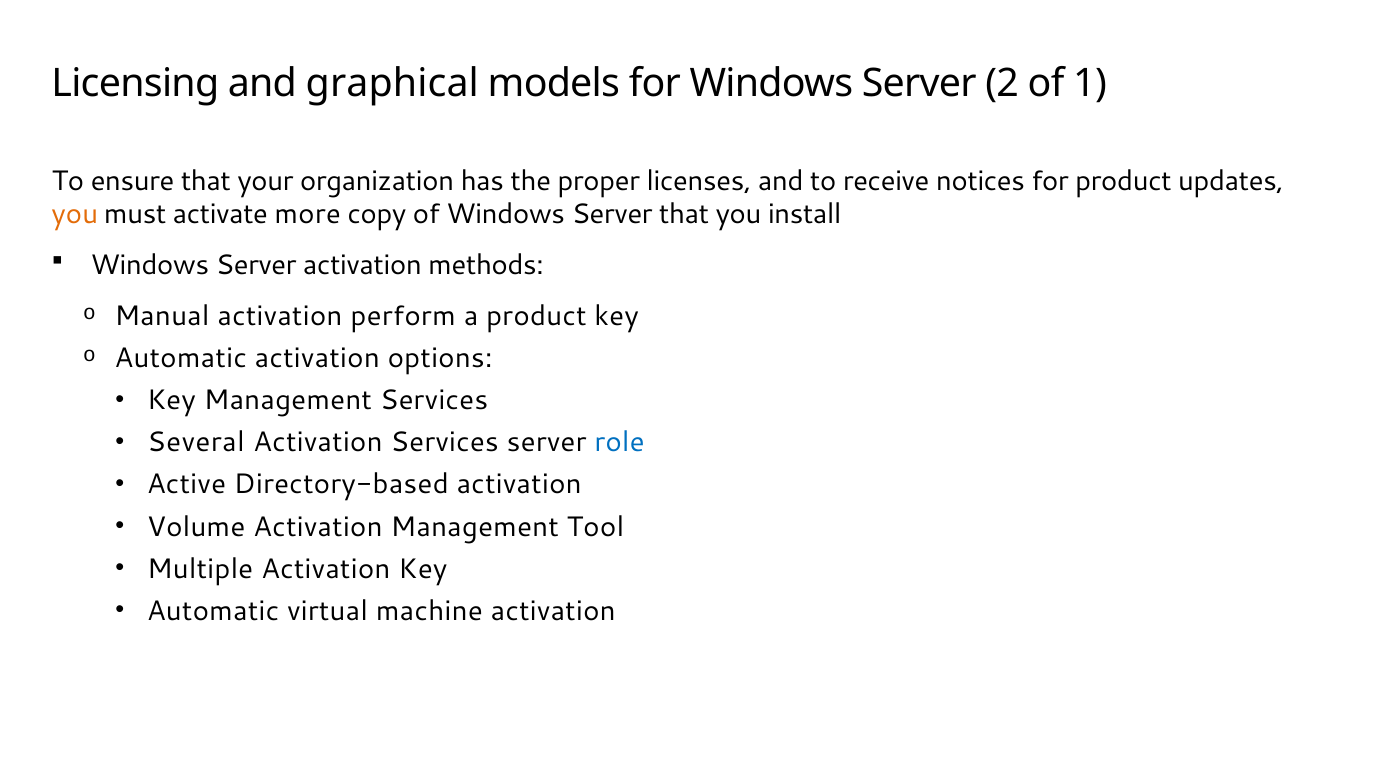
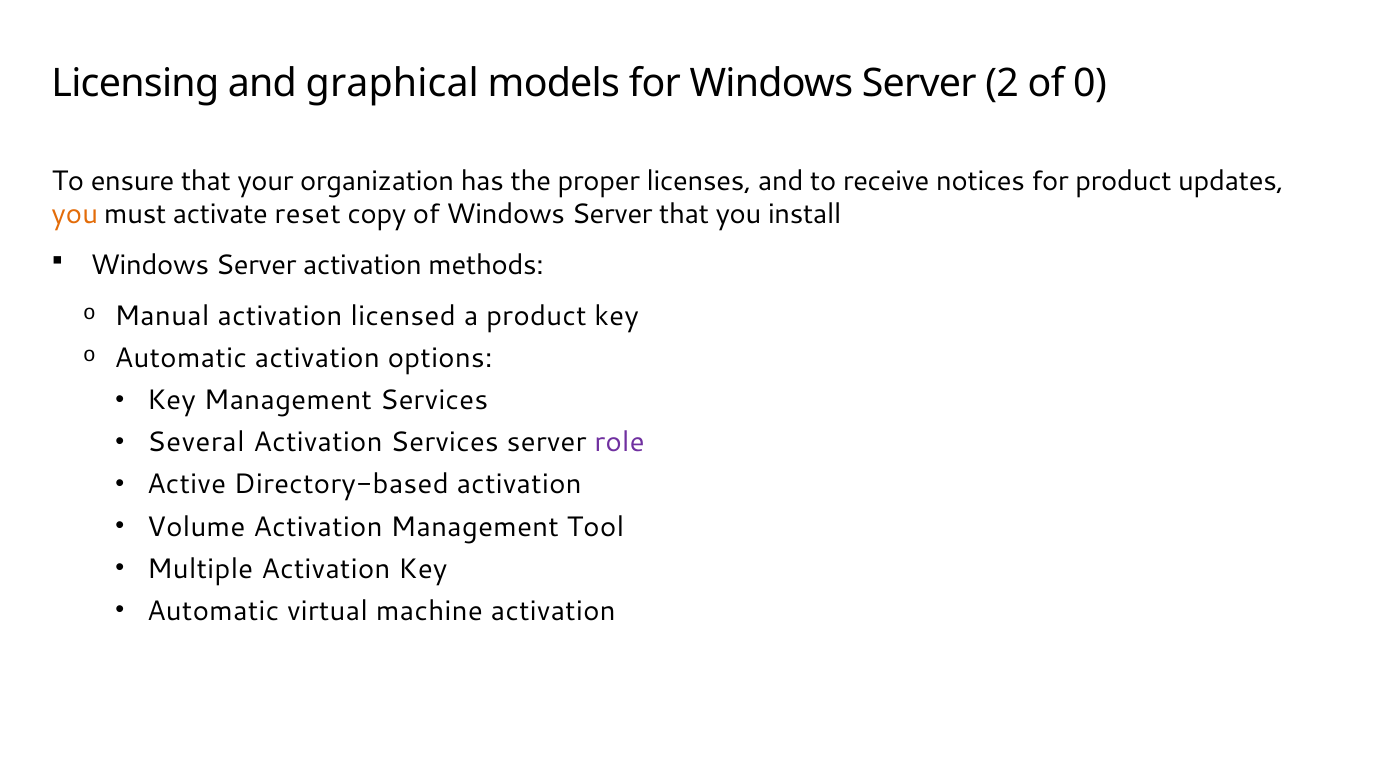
1: 1 -> 0 (1090, 84)
more: more -> reset (308, 214)
perform: perform -> licensed (403, 316)
role colour: blue -> purple (620, 442)
